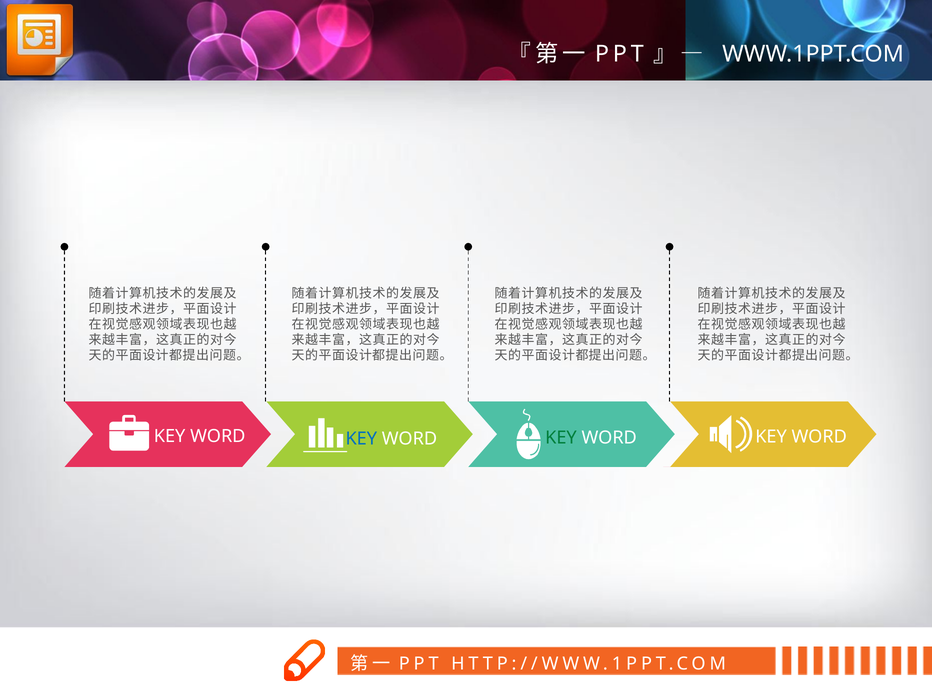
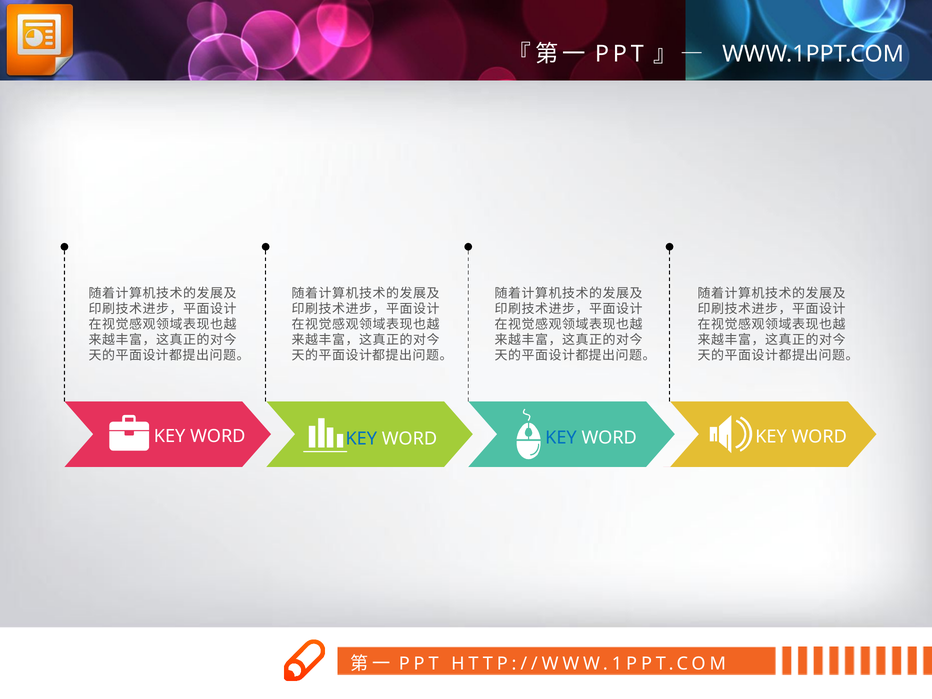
KEY colour: green -> blue (561, 438)
